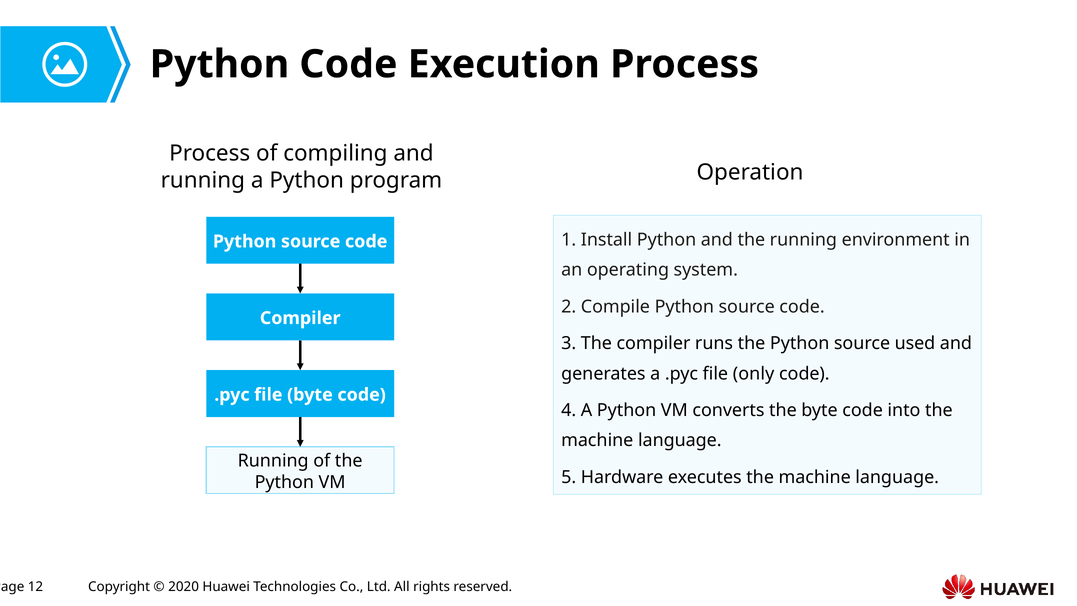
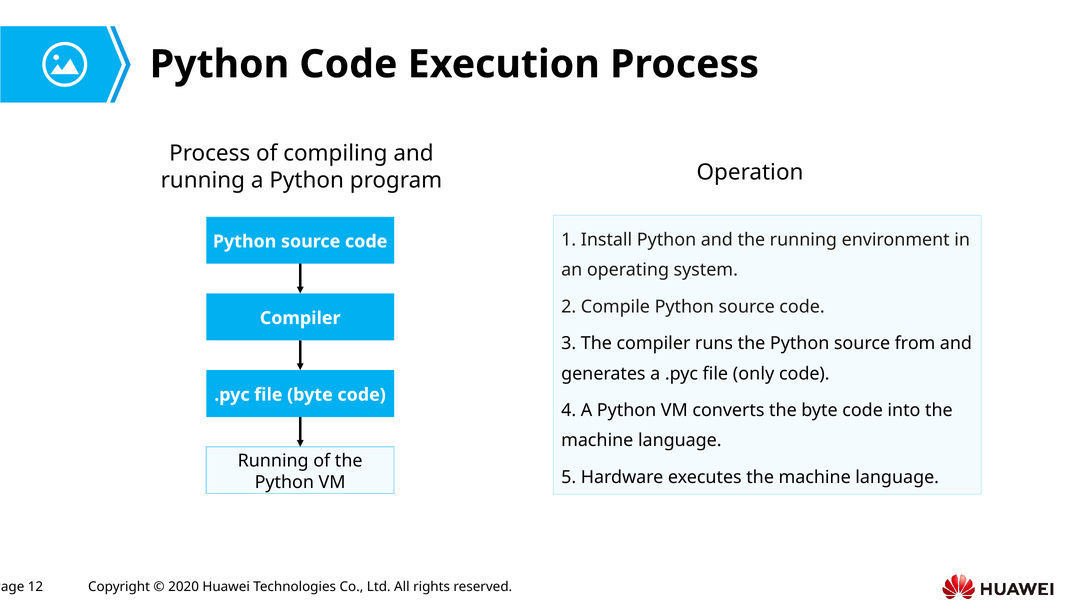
used: used -> from (915, 343)
